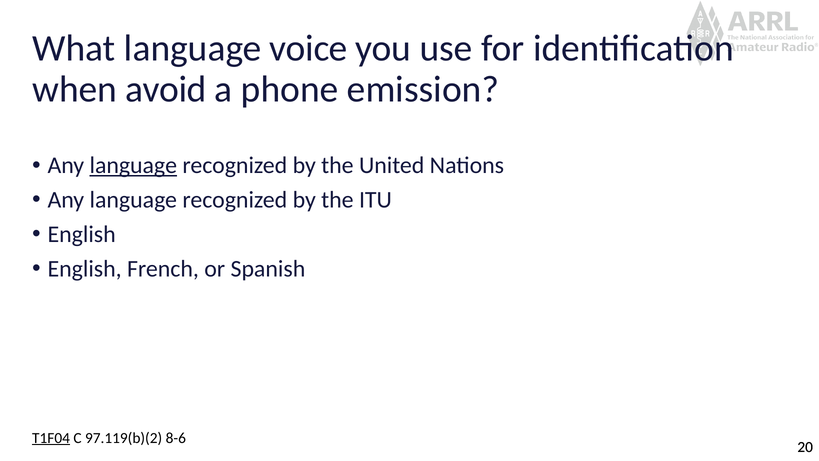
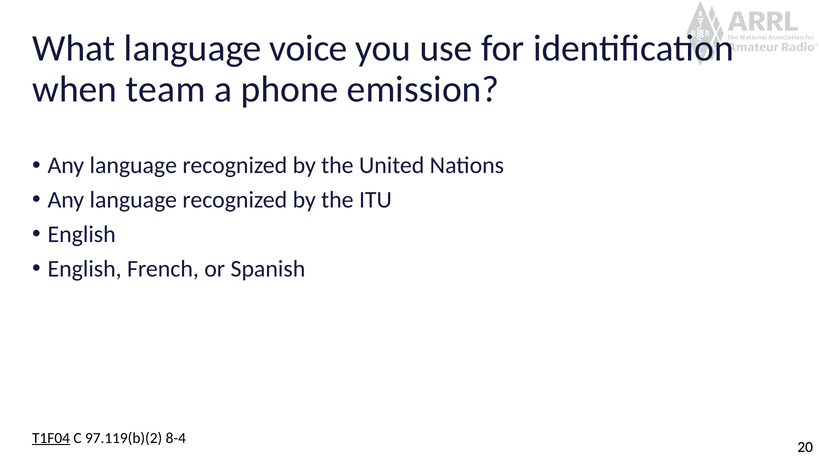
avoid: avoid -> team (166, 89)
language underline: present -> none (133, 165)
8-6: 8-6 -> 8-4 (176, 438)
